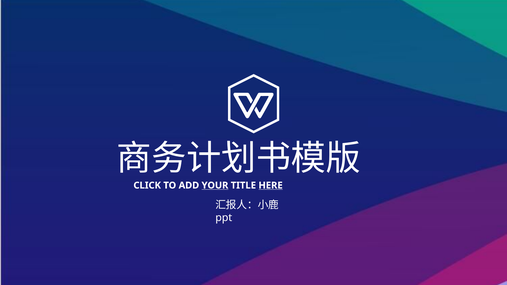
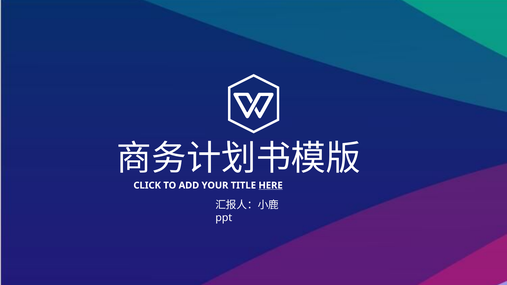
YOUR underline: present -> none (215, 186)
